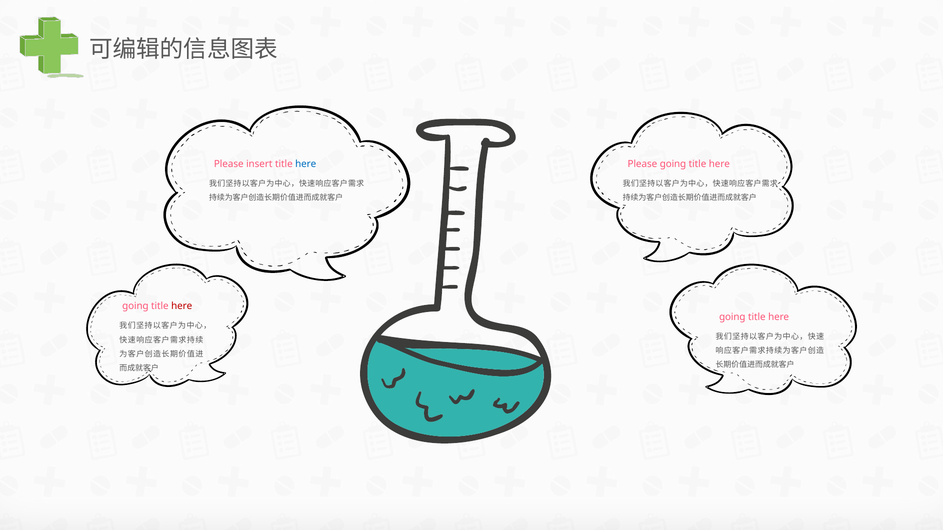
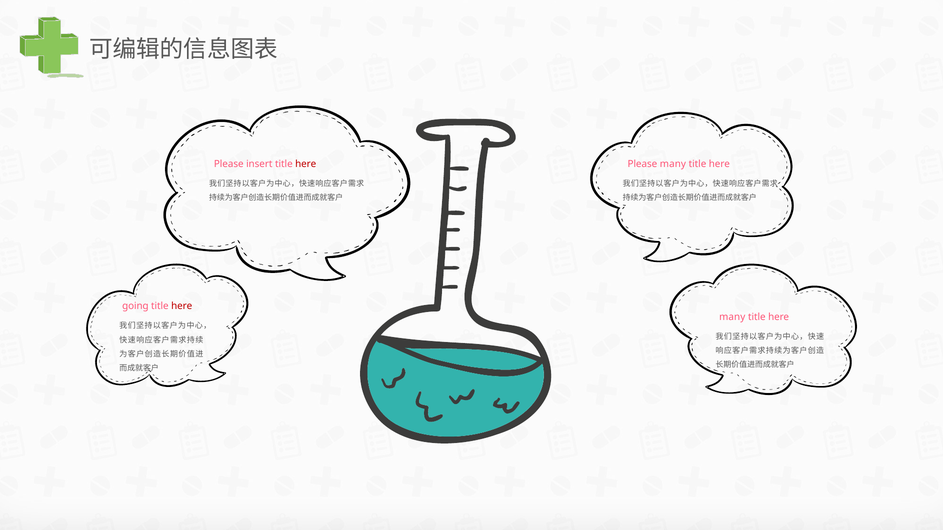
here colour: blue -> red (306, 164)
Please going: going -> many (673, 164)
going: going -> many (732, 317)
